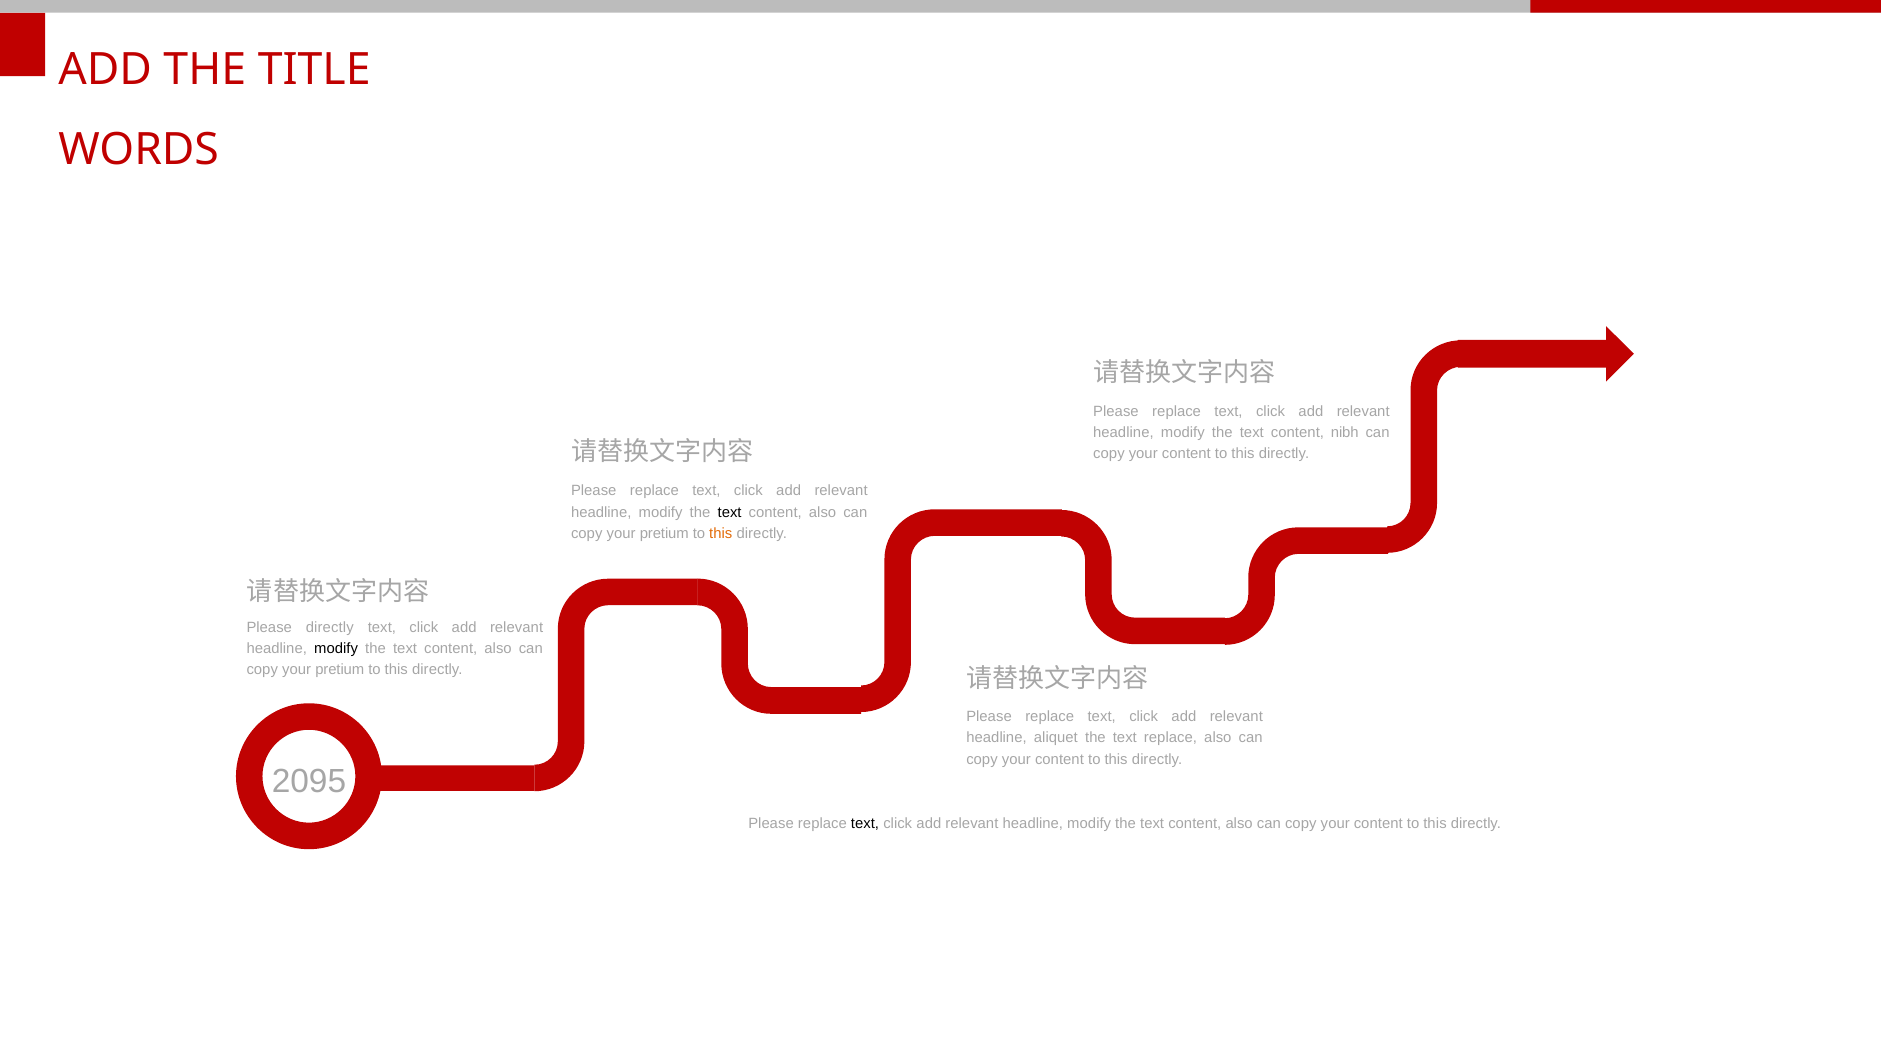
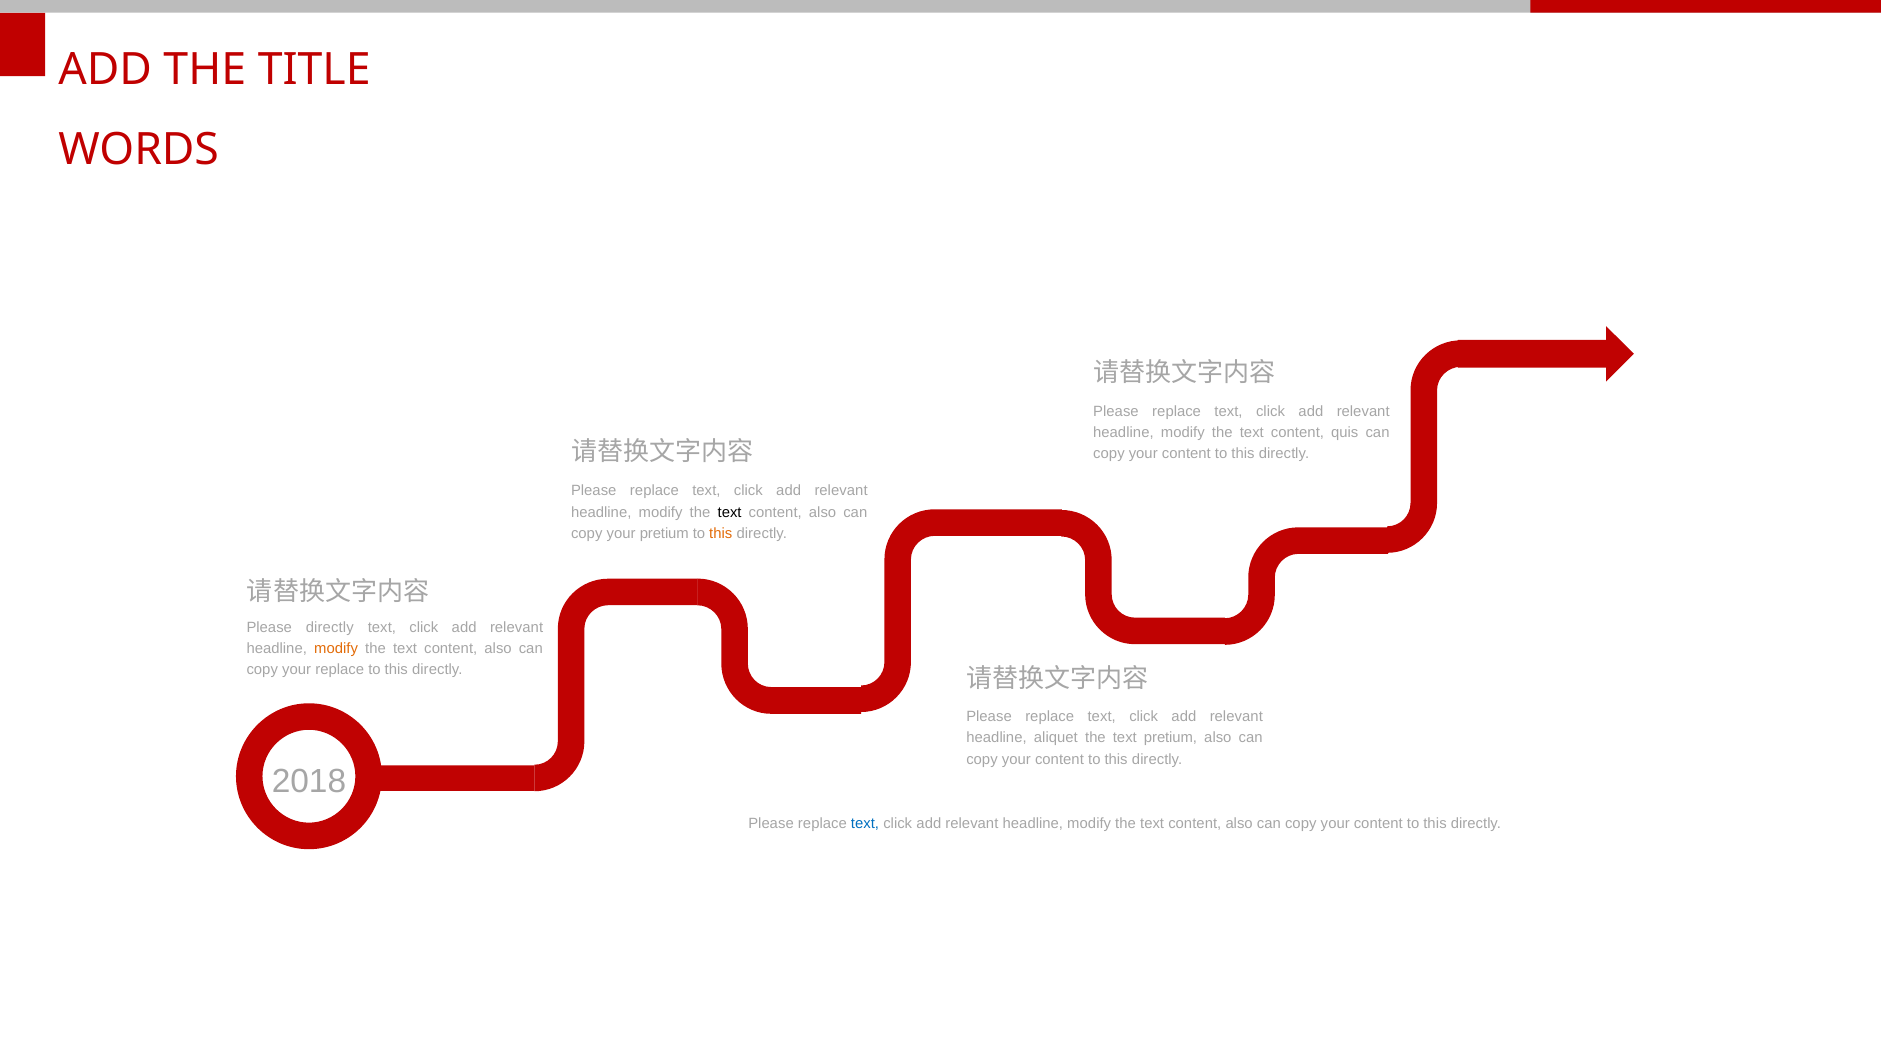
nibh: nibh -> quis (1345, 432)
modify colour: black -> orange (336, 649)
pretium: pretium -> replace (340, 670)
text replace: replace -> pretium (1171, 738)
2095: 2095 -> 2018 (309, 781)
text colour: black -> blue (865, 823)
